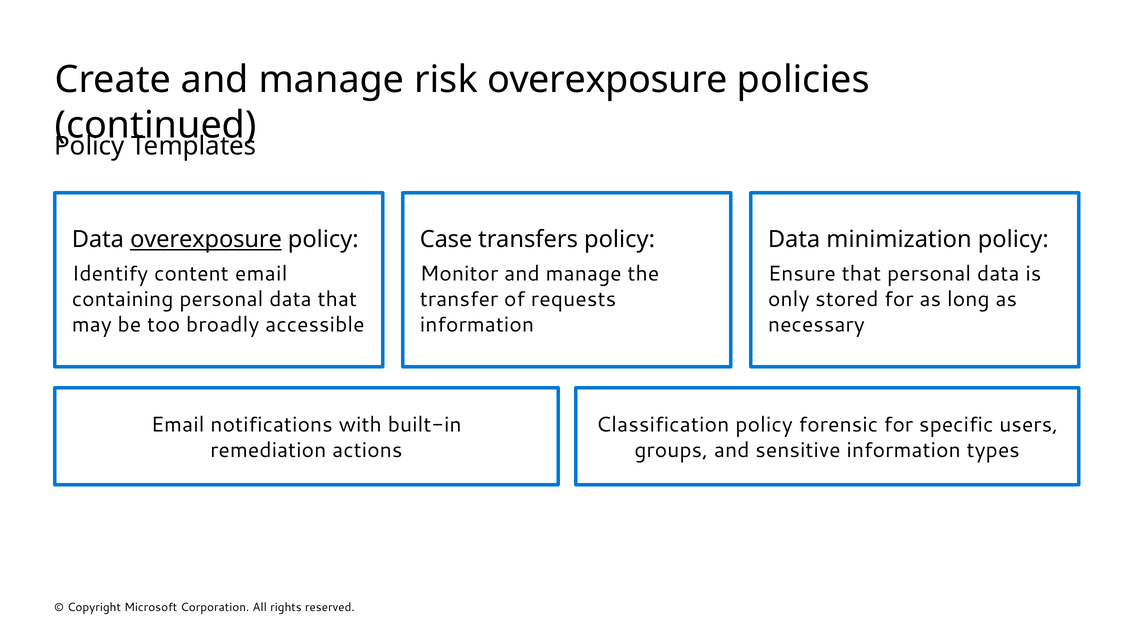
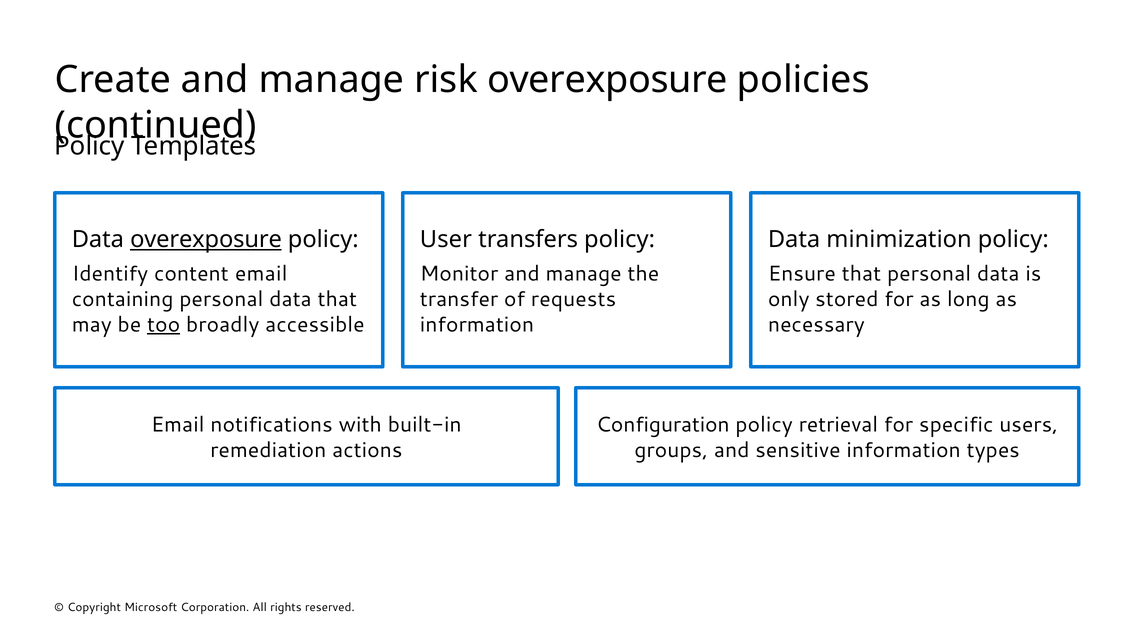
Case: Case -> User (446, 240)
too underline: none -> present (164, 325)
Classification: Classification -> Configuration (663, 425)
forensic: forensic -> retrieval (838, 425)
